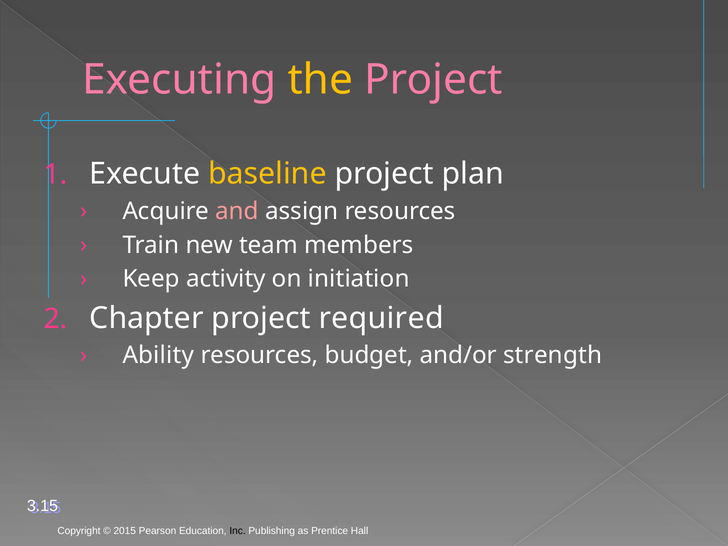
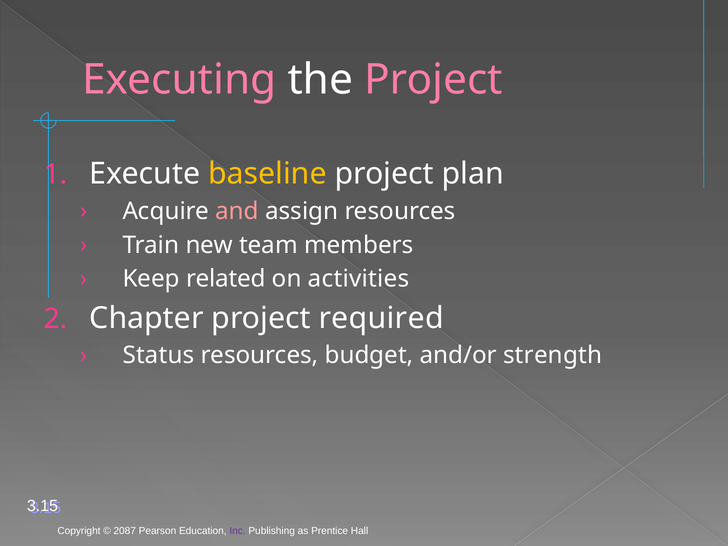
the colour: yellow -> white (320, 80)
activity: activity -> related (226, 279)
initiation: initiation -> activities (359, 279)
Ability: Ability -> Status (158, 355)
2015: 2015 -> 2087 (125, 531)
Inc colour: black -> purple (238, 531)
